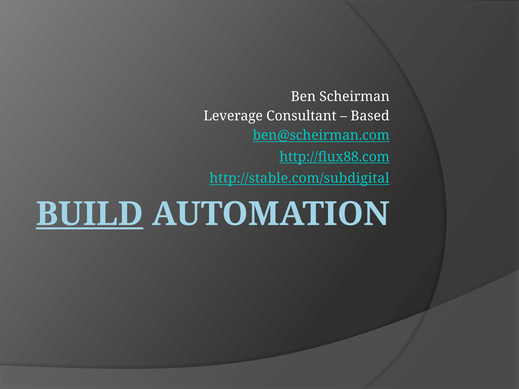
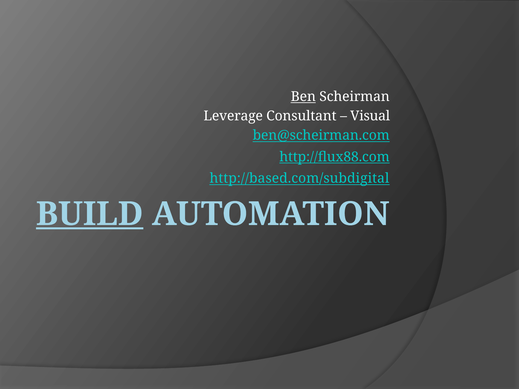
Ben underline: none -> present (303, 97)
Based: Based -> Visual (370, 116)
http://stable.com/subdigital: http://stable.com/subdigital -> http://based.com/subdigital (299, 178)
